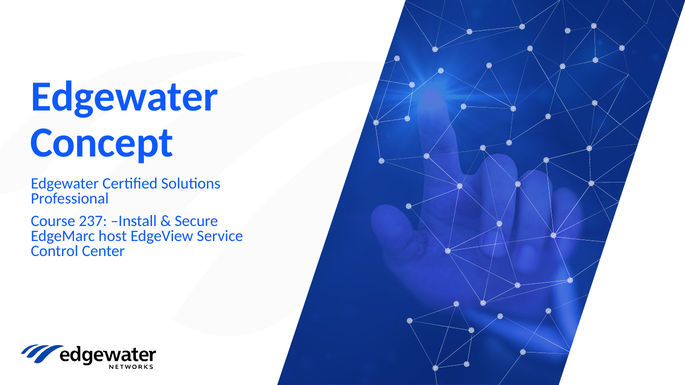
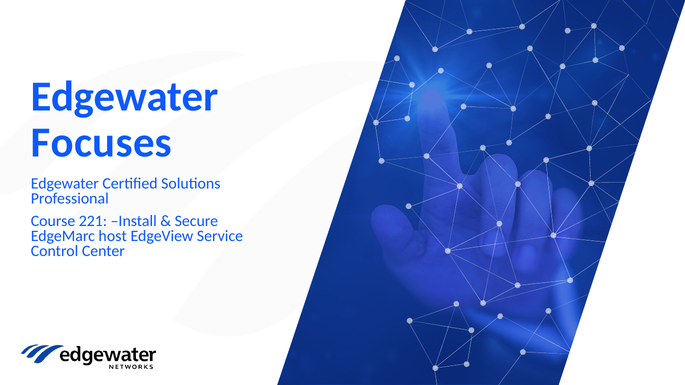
Concept: Concept -> Focuses (101, 143)
237: 237 -> 221 (93, 221)
